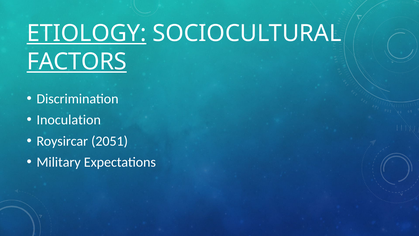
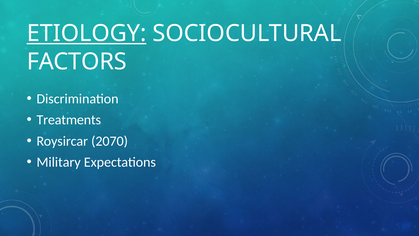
FACTORS underline: present -> none (77, 62)
Inoculation: Inoculation -> Treatments (69, 120)
2051: 2051 -> 2070 (110, 141)
